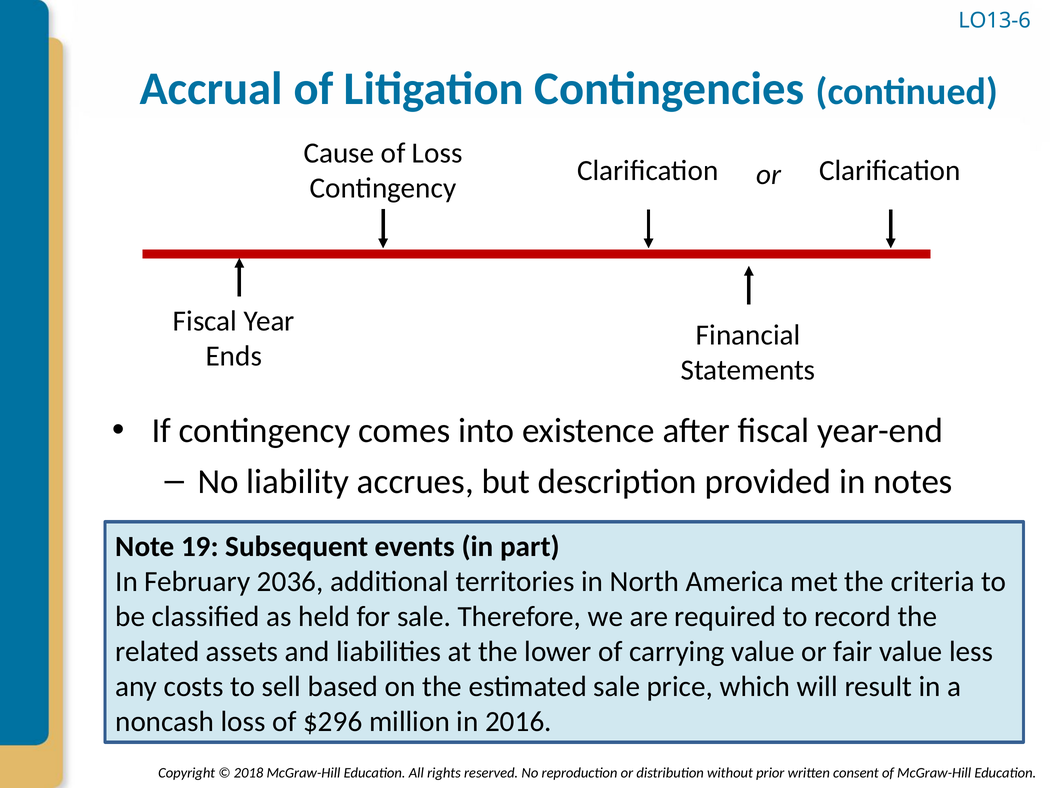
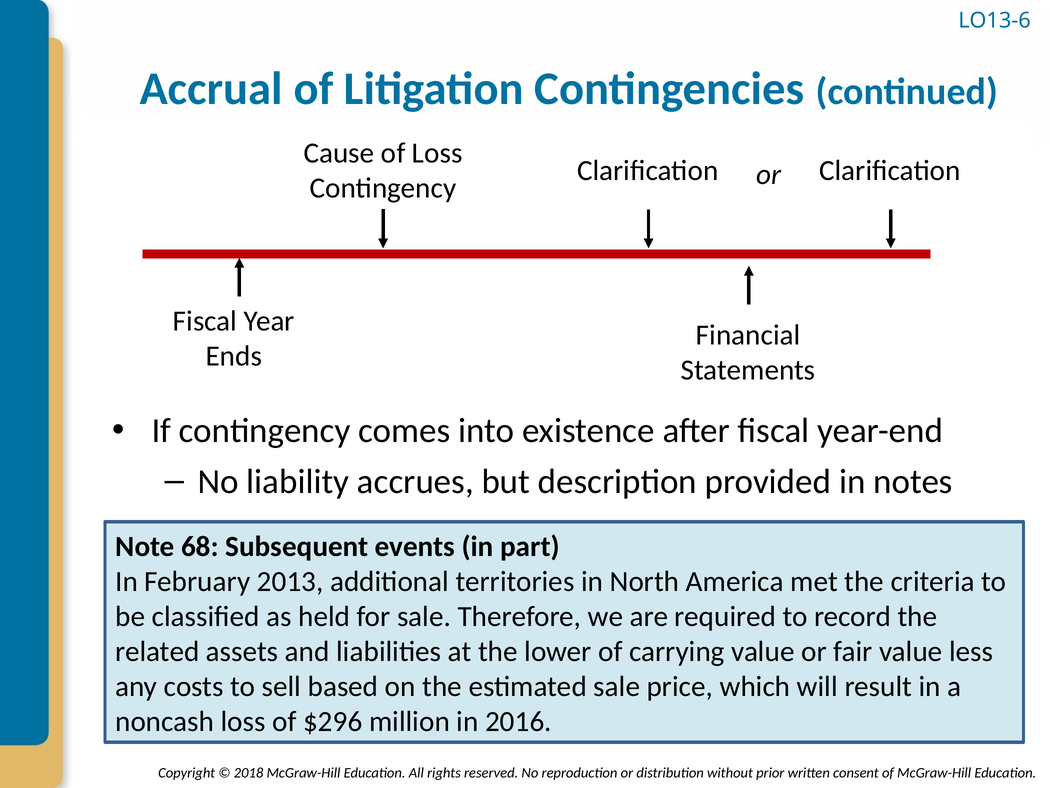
19: 19 -> 68 (200, 546)
2036: 2036 -> 2013 (290, 581)
